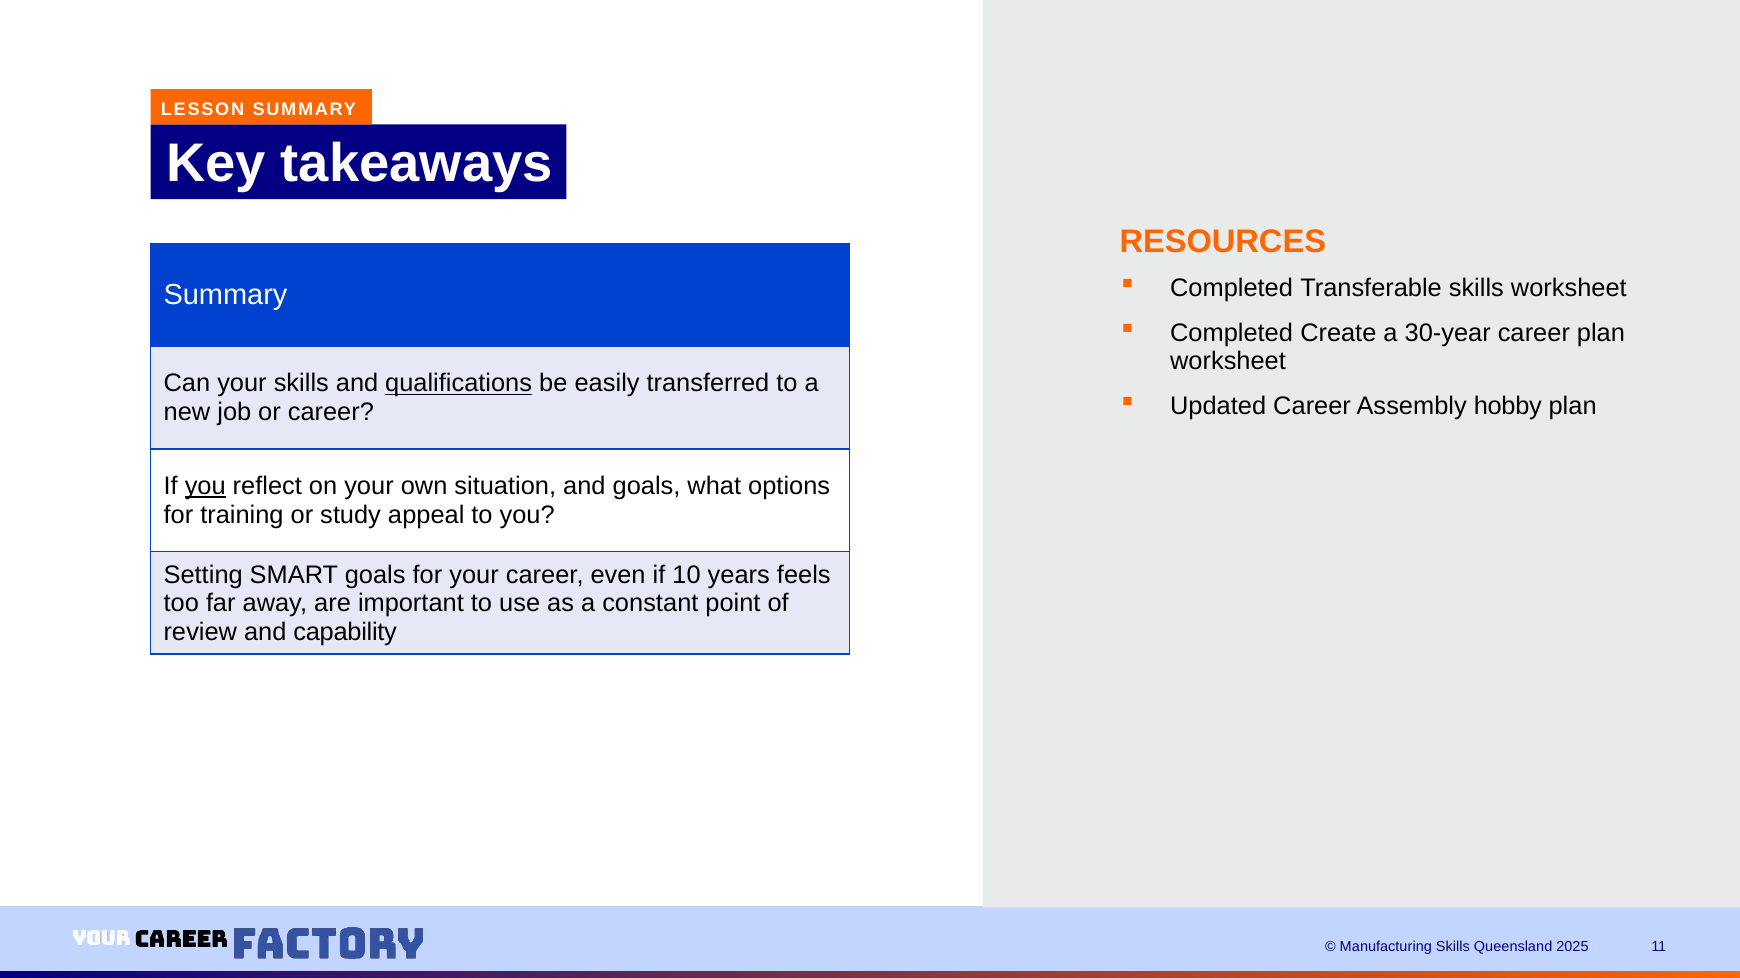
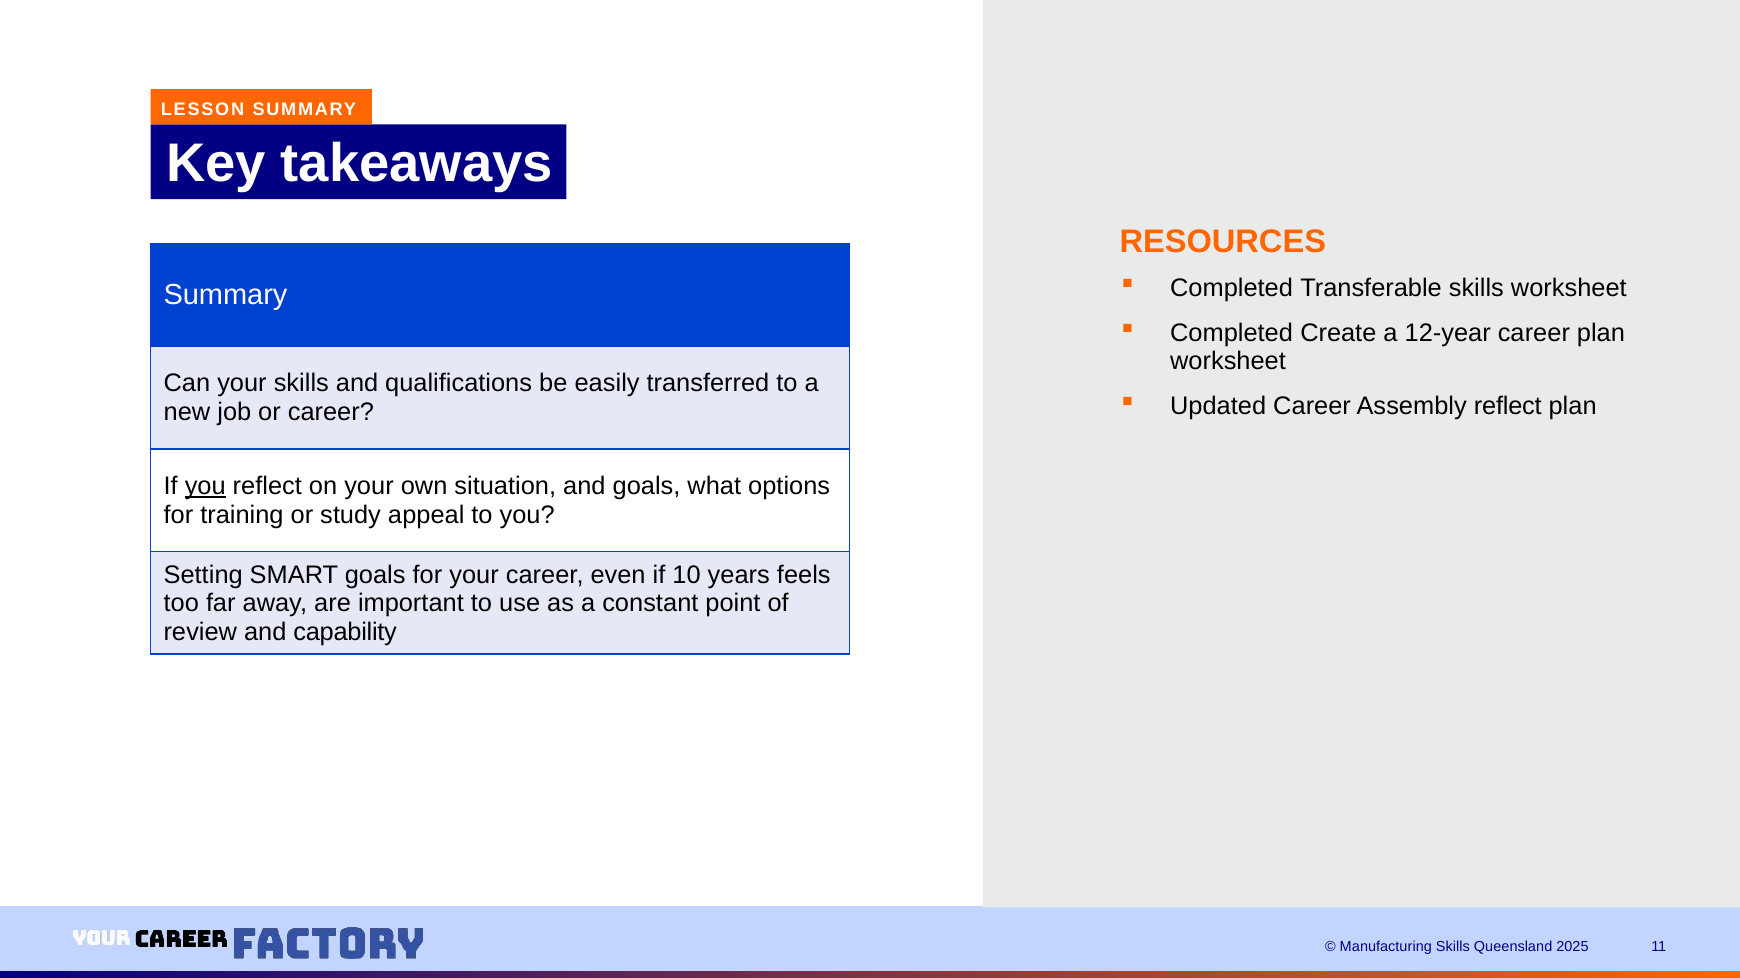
30-year: 30-year -> 12-year (1448, 334)
qualifications underline: present -> none (459, 384)
Assembly hobby: hobby -> reflect (1508, 407)
